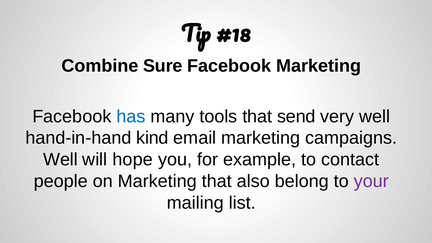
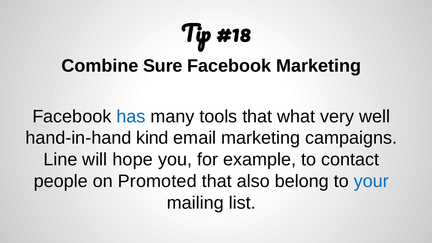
send: send -> what (296, 116)
Well: Well -> Line (60, 160)
on Marketing: Marketing -> Promoted (157, 181)
your colour: purple -> blue (371, 181)
